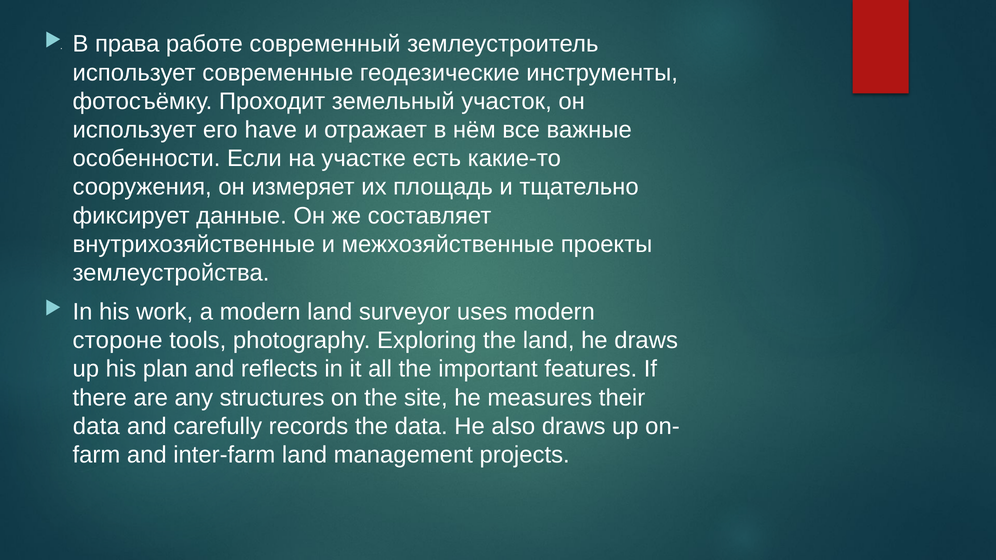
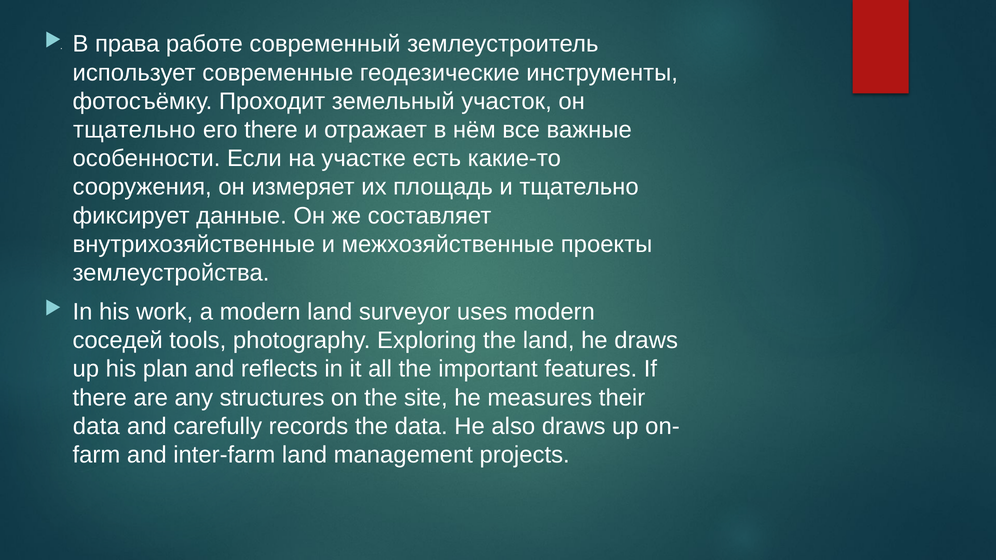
использует: использует -> тщательно (134, 130)
его have: have -> there (271, 130)
стороне: стороне -> соседей (118, 341)
